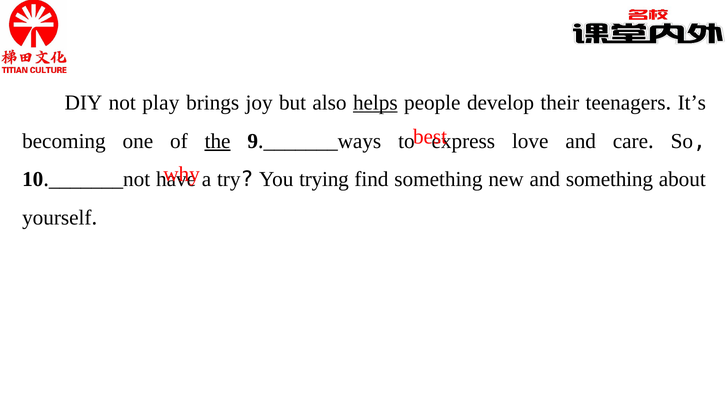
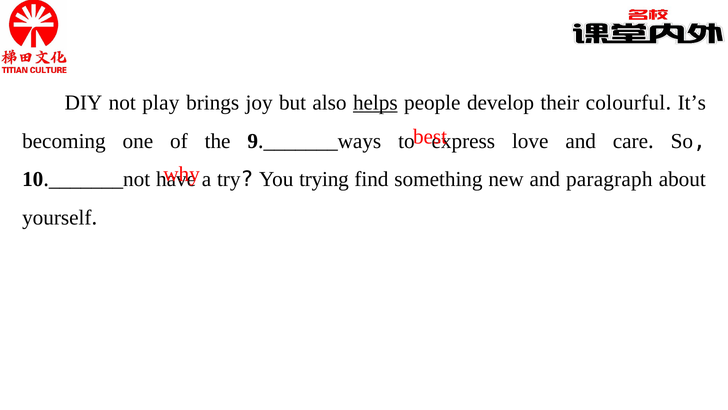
teenagers: teenagers -> colourful (625, 103)
the underline: present -> none (218, 141)
and something: something -> paragraph (609, 179)
